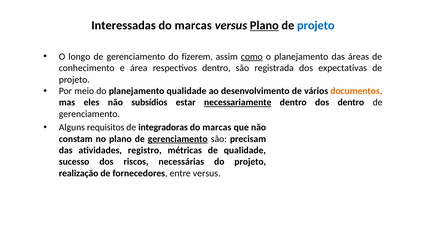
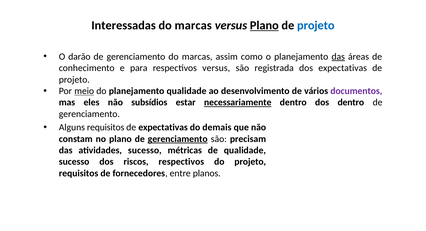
longo: longo -> darão (79, 57)
gerenciamento do fizerem: fizerem -> marcas (197, 57)
como underline: present -> none (252, 57)
das underline: none -> present (338, 57)
área: área -> para (139, 68)
respectivos dentro: dentro -> versus (216, 68)
meio underline: none -> present (84, 91)
documentos colour: orange -> purple (356, 91)
de integradoras: integradoras -> expectativas (163, 127)
marcas: marcas -> demais (217, 127)
atividades registro: registro -> sucesso (145, 150)
riscos necessárias: necessárias -> respectivos (181, 162)
realização: realização -> requisitos (79, 173)
entre versus: versus -> planos (207, 173)
